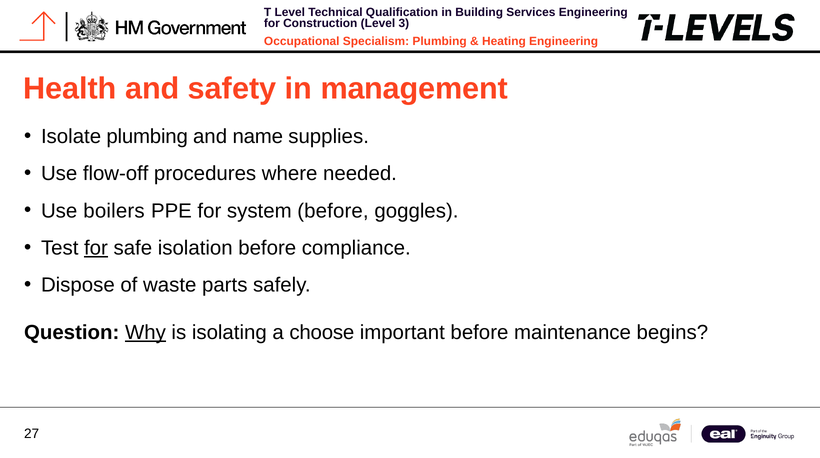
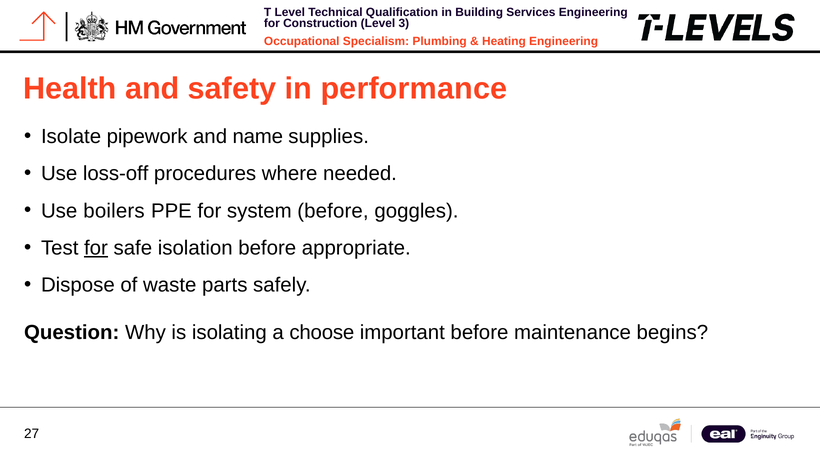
management: management -> performance (414, 89)
Isolate plumbing: plumbing -> pipework (147, 137)
flow-off: flow-off -> loss-off (116, 174)
compliance: compliance -> appropriate (356, 248)
Why underline: present -> none (145, 333)
